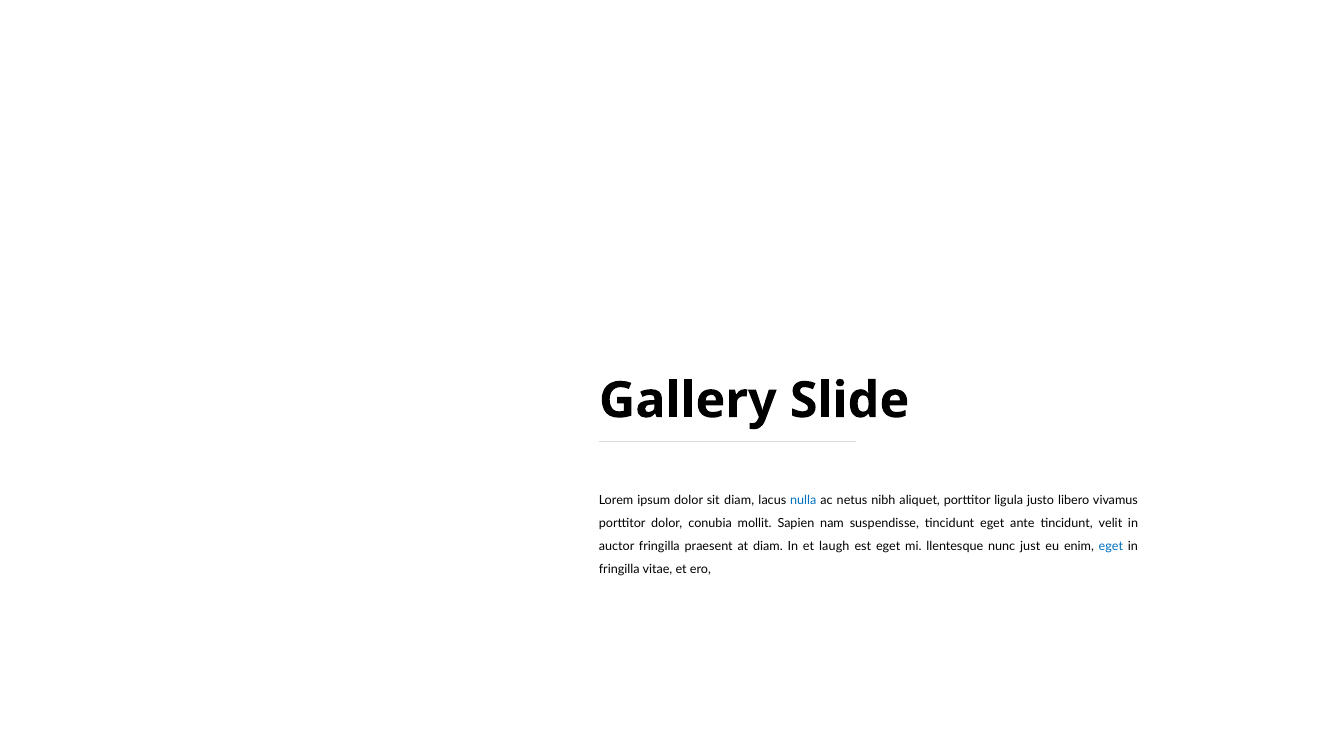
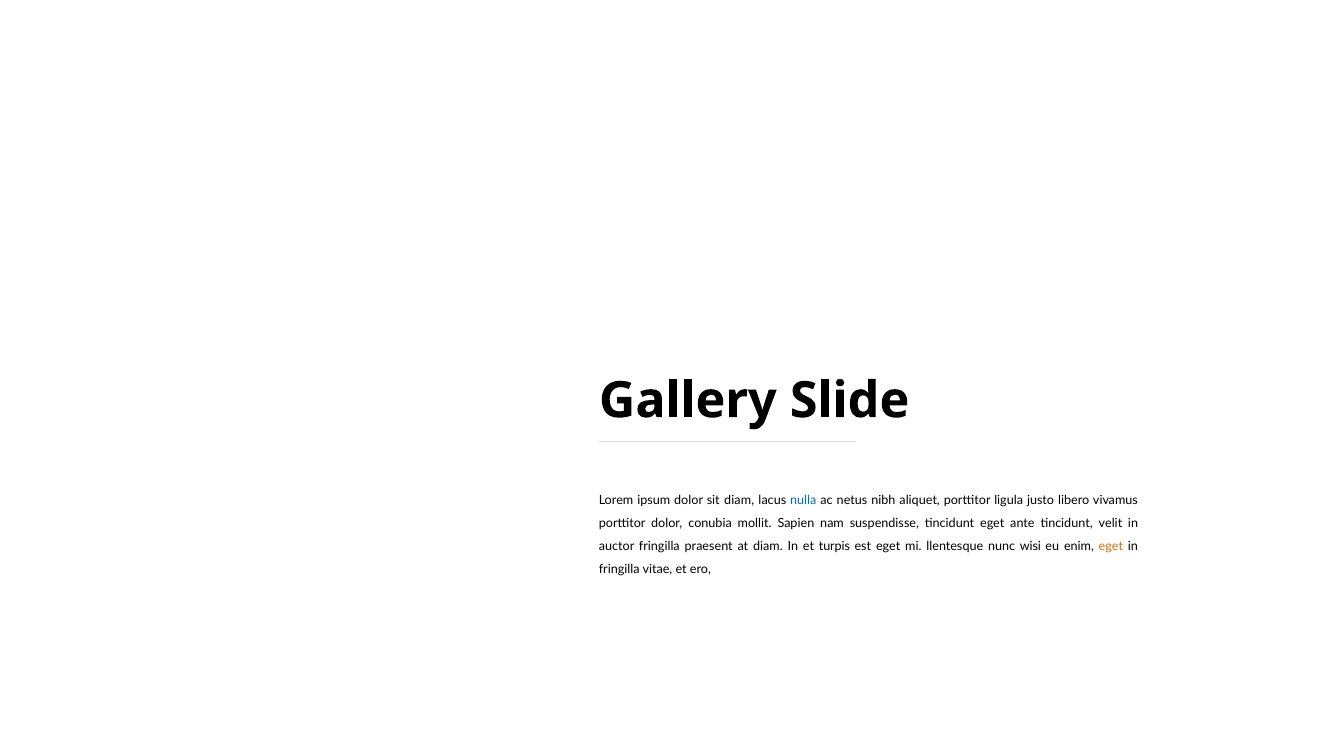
laugh: laugh -> turpis (834, 547)
just: just -> wisi (1030, 547)
eget colour: blue -> orange (1111, 547)
